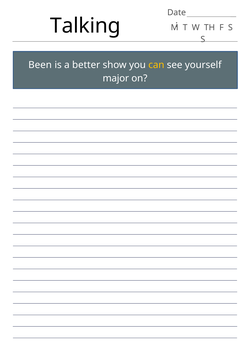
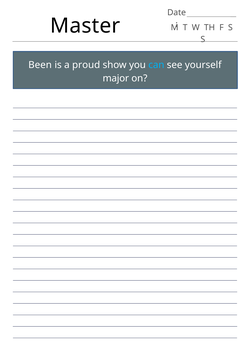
Talking: Talking -> Master (85, 26)
better: better -> proud (86, 65)
can colour: yellow -> light blue (156, 65)
